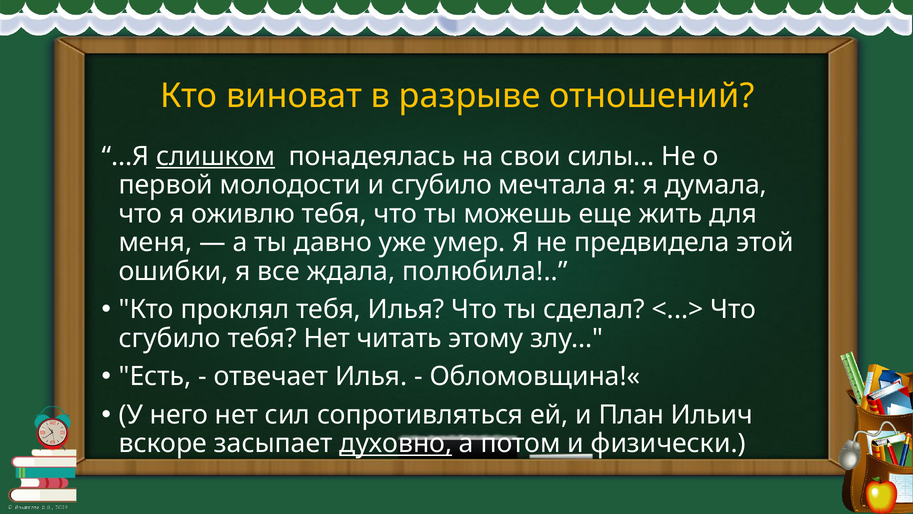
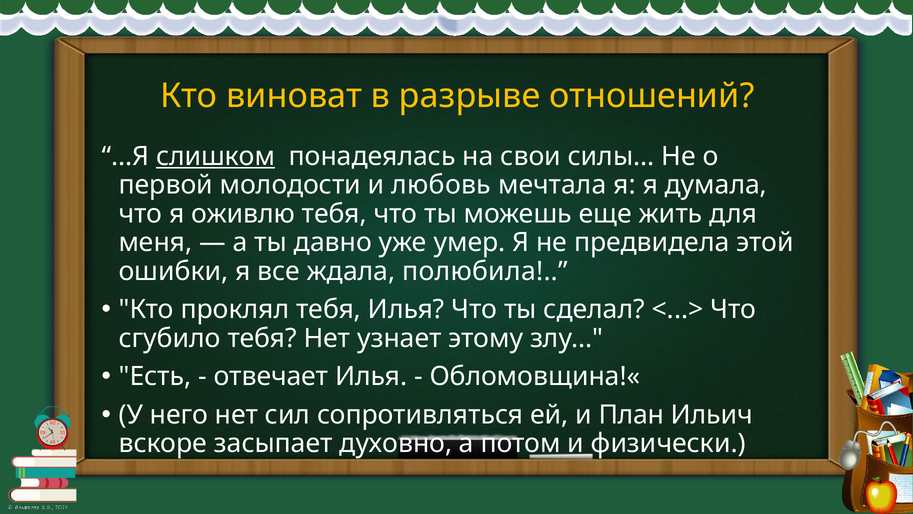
и сгубило: сгубило -> любовь (441, 185)
читать: читать -> узнает (399, 338)
духовно underline: present -> none (396, 443)
